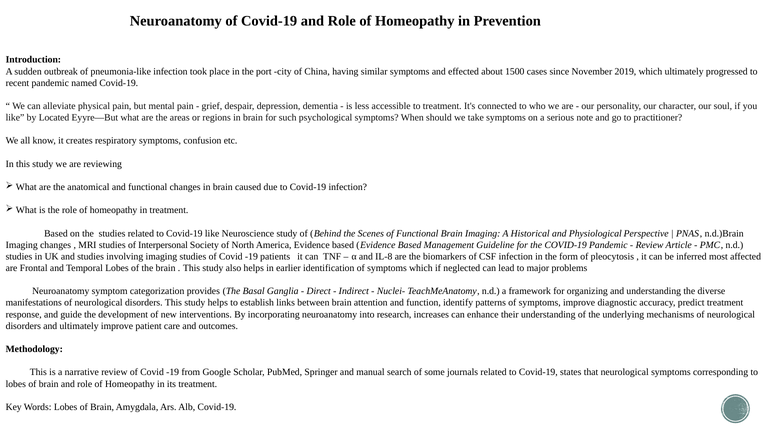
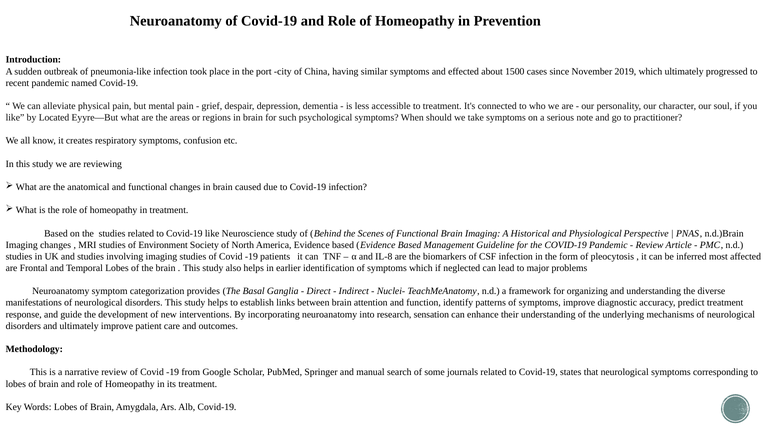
Interpersonal: Interpersonal -> Environment (163, 245)
increases: increases -> sensation (431, 314)
